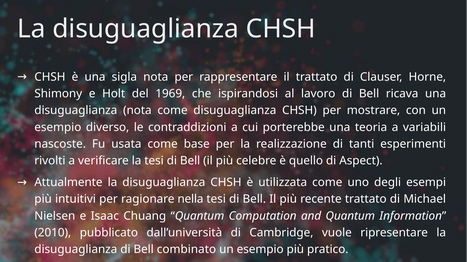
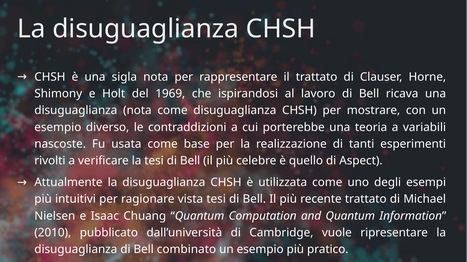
nella: nella -> vista (190, 200)
